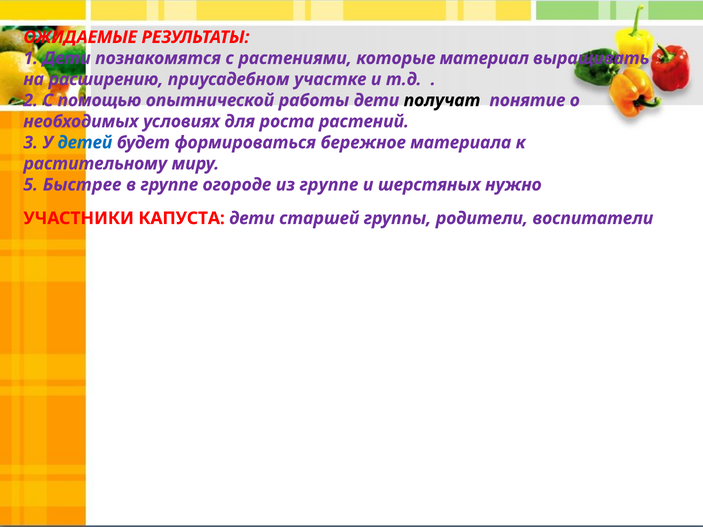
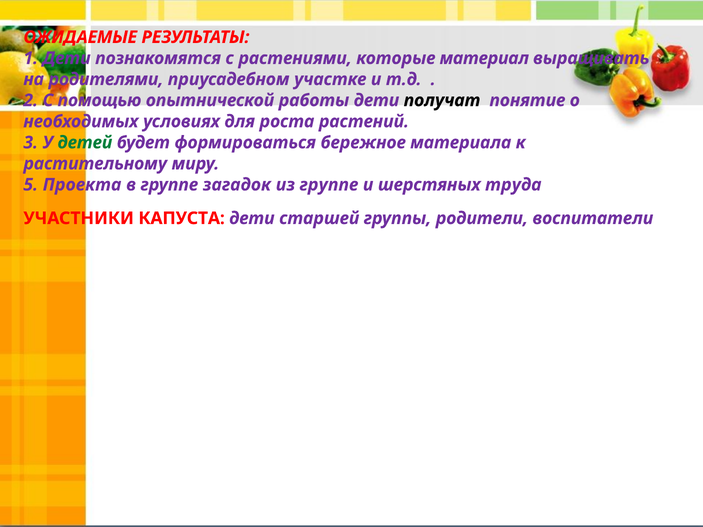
расширению: расширению -> родителями (106, 79)
детей colour: blue -> green (85, 143)
Быстрее: Быстрее -> Проекта (82, 185)
огороде: огороде -> загадок (237, 185)
нужно: нужно -> труда (513, 185)
